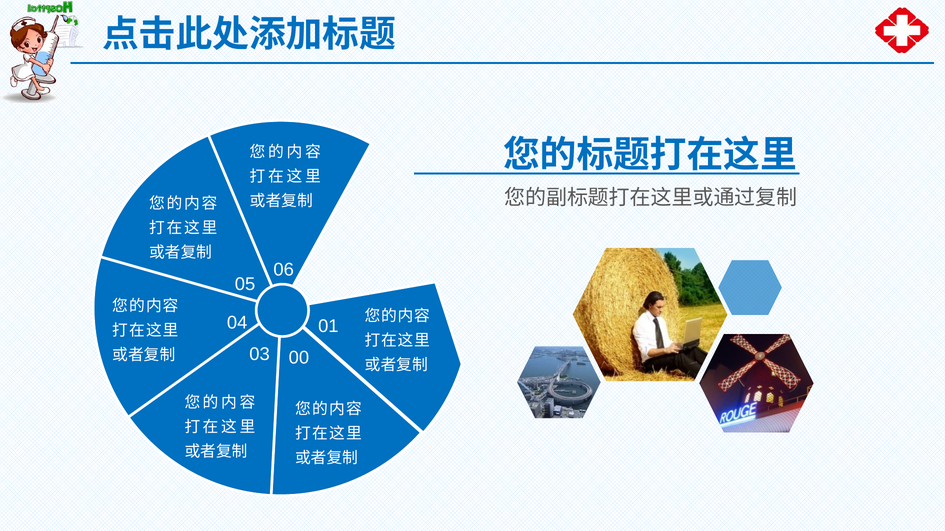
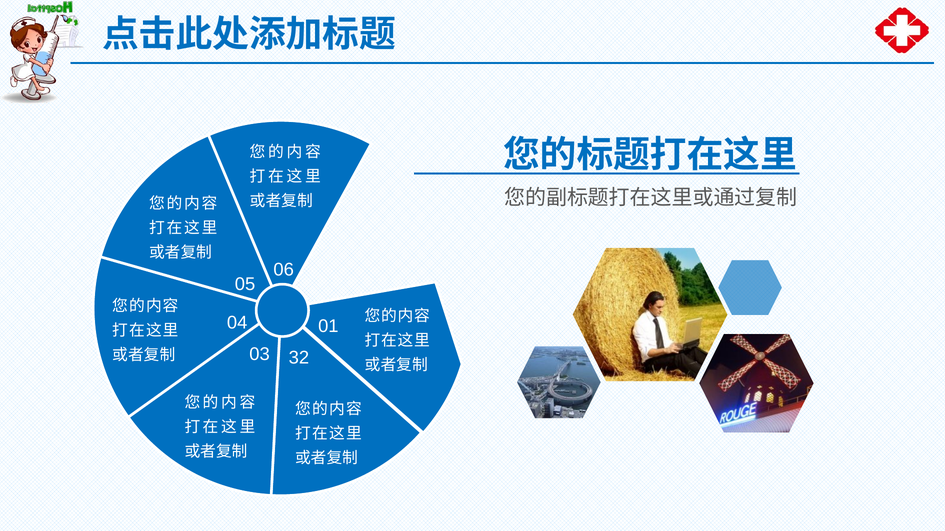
00: 00 -> 32 (299, 358)
